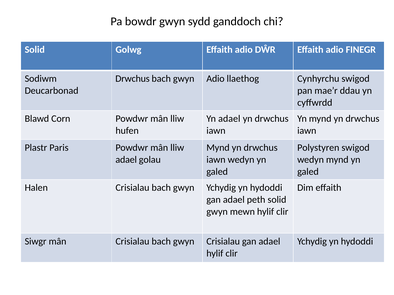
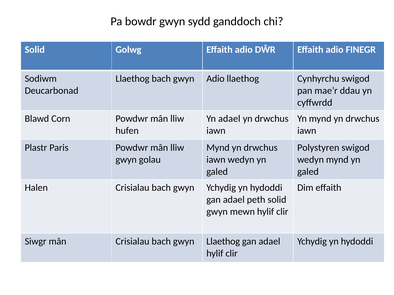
Drwchus: Drwchus -> Llaethog (132, 79)
adael: adael -> gwyn (126, 160)
gwyn Crisialau: Crisialau -> Llaethog (223, 242)
